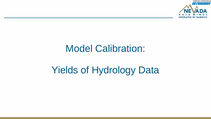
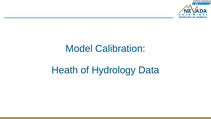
Yields: Yields -> Heath (65, 70)
